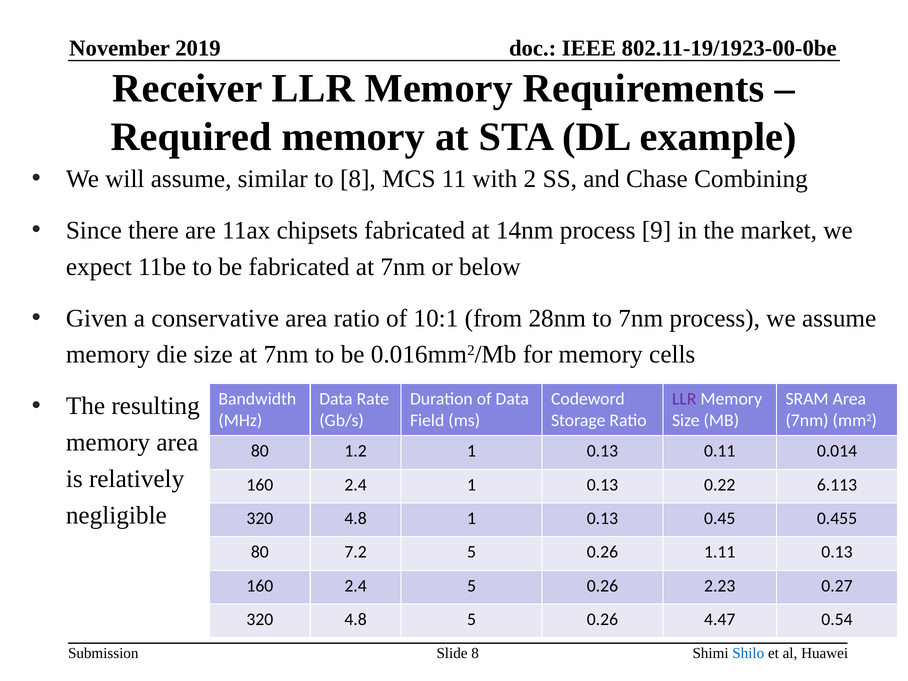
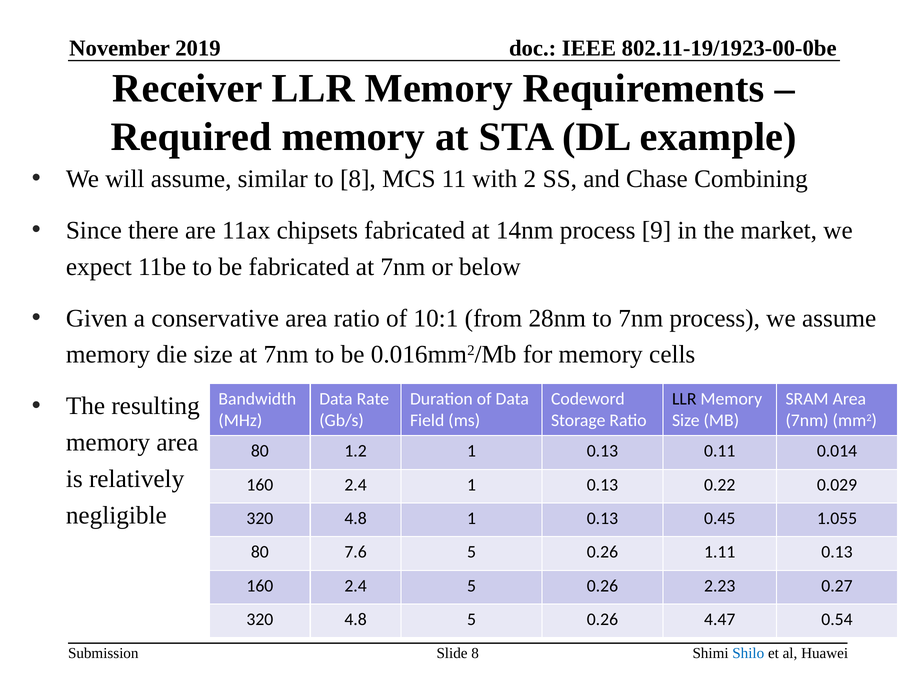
LLR colour: purple -> black (684, 399)
6.113: 6.113 -> 0.029 (837, 485)
0.455: 0.455 -> 1.055 (837, 518)
7.2: 7.2 -> 7.6 (356, 552)
